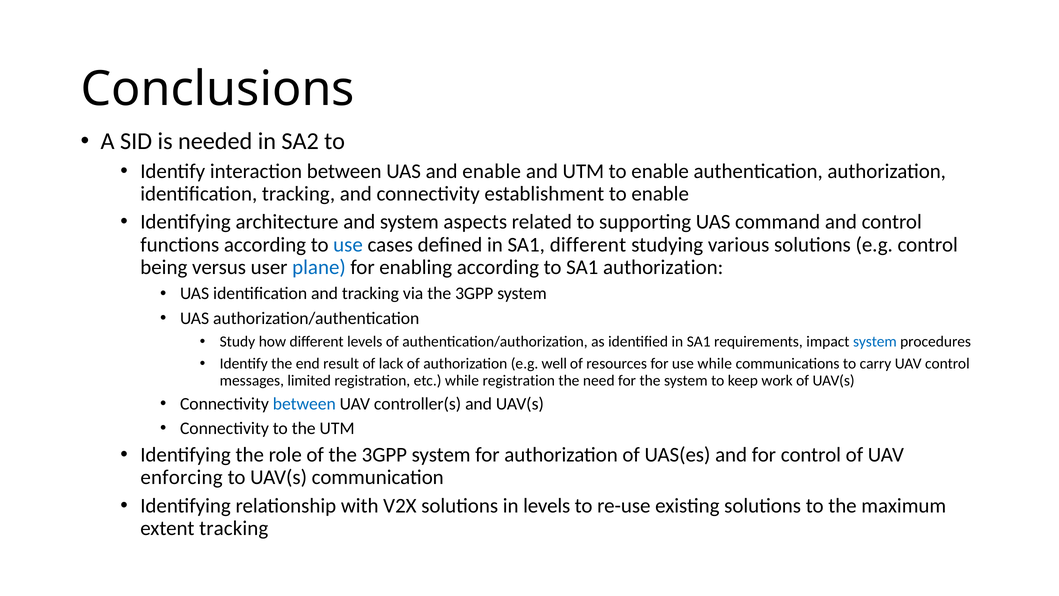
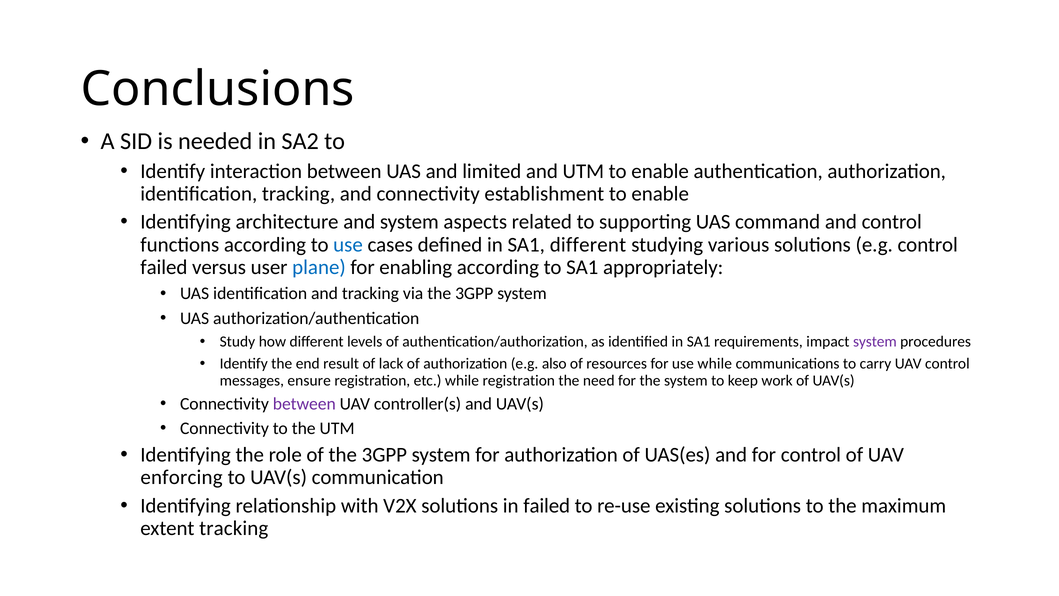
and enable: enable -> limited (492, 171)
being: being -> failed (164, 267)
SA1 authorization: authorization -> appropriately (663, 267)
system colour: blue -> purple (875, 341)
well: well -> also (554, 364)
limited: limited -> ensure (309, 380)
between colour: blue -> purple (304, 404)
in levels: levels -> failed (547, 505)
